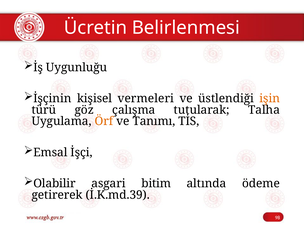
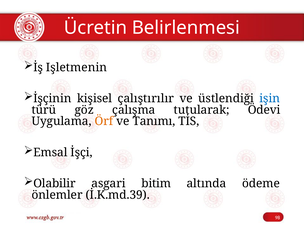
Uygunluğu: Uygunluğu -> Işletmenin (77, 67)
vermeleri: vermeleri -> çalıştırılır (146, 99)
işin colour: orange -> blue (270, 99)
Talha: Talha -> Ödevi (264, 110)
getirerek: getirerek -> önlemler (57, 195)
